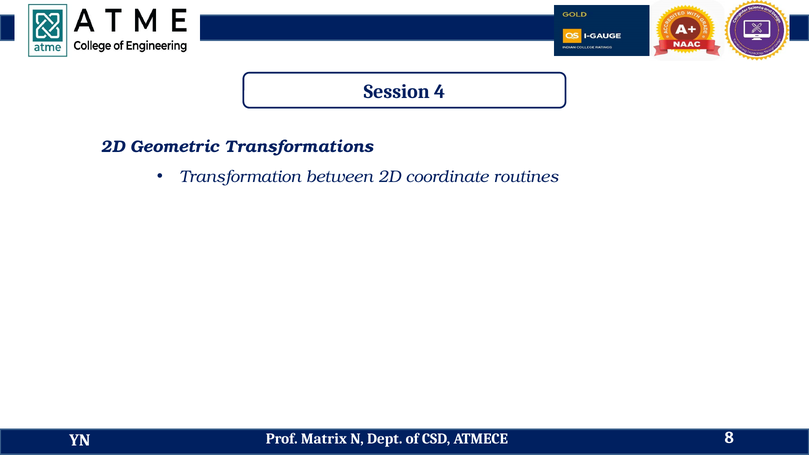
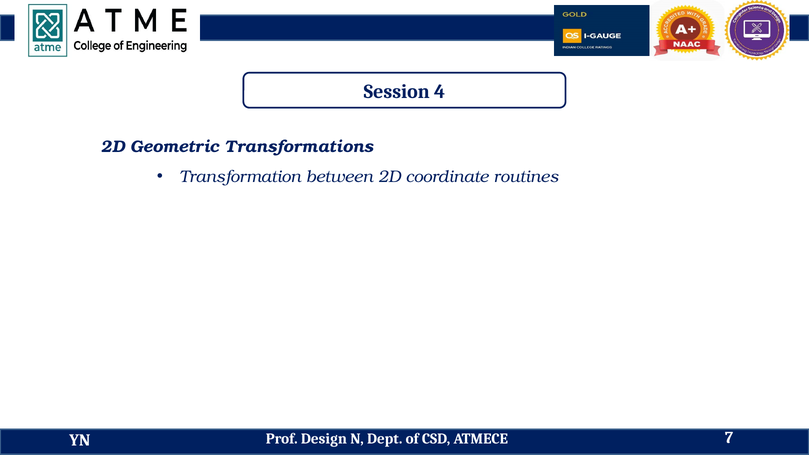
Matrix: Matrix -> Design (324, 439)
8: 8 -> 7 (729, 438)
